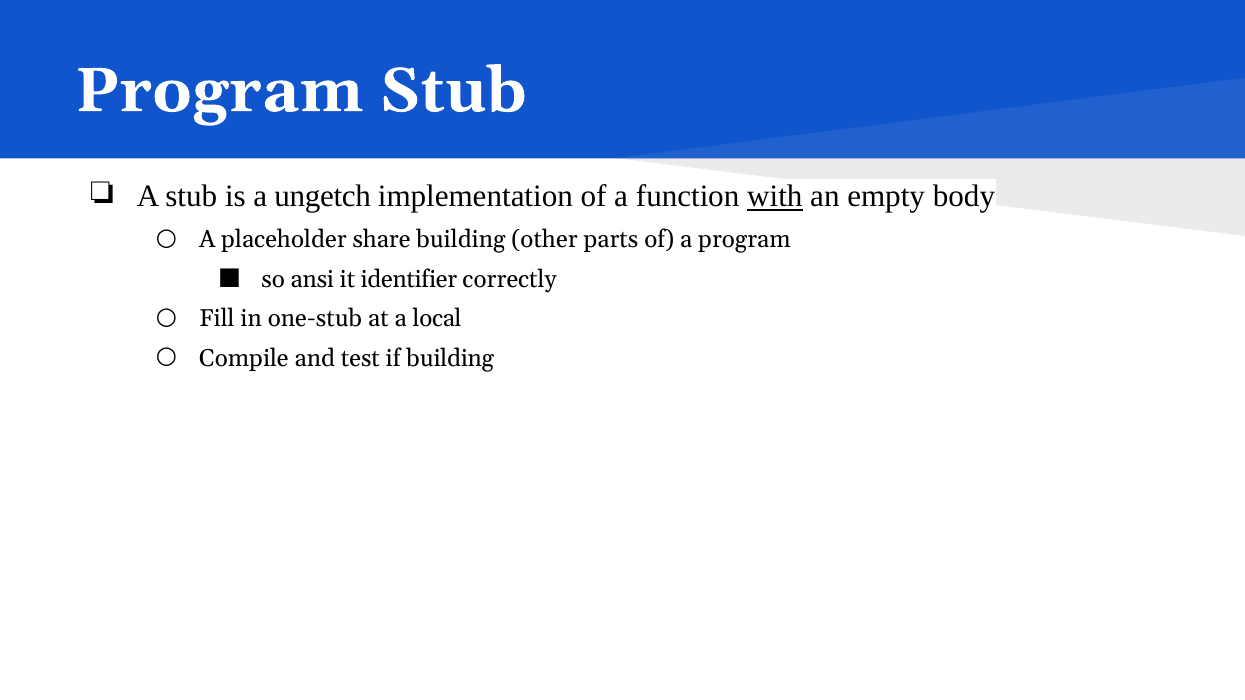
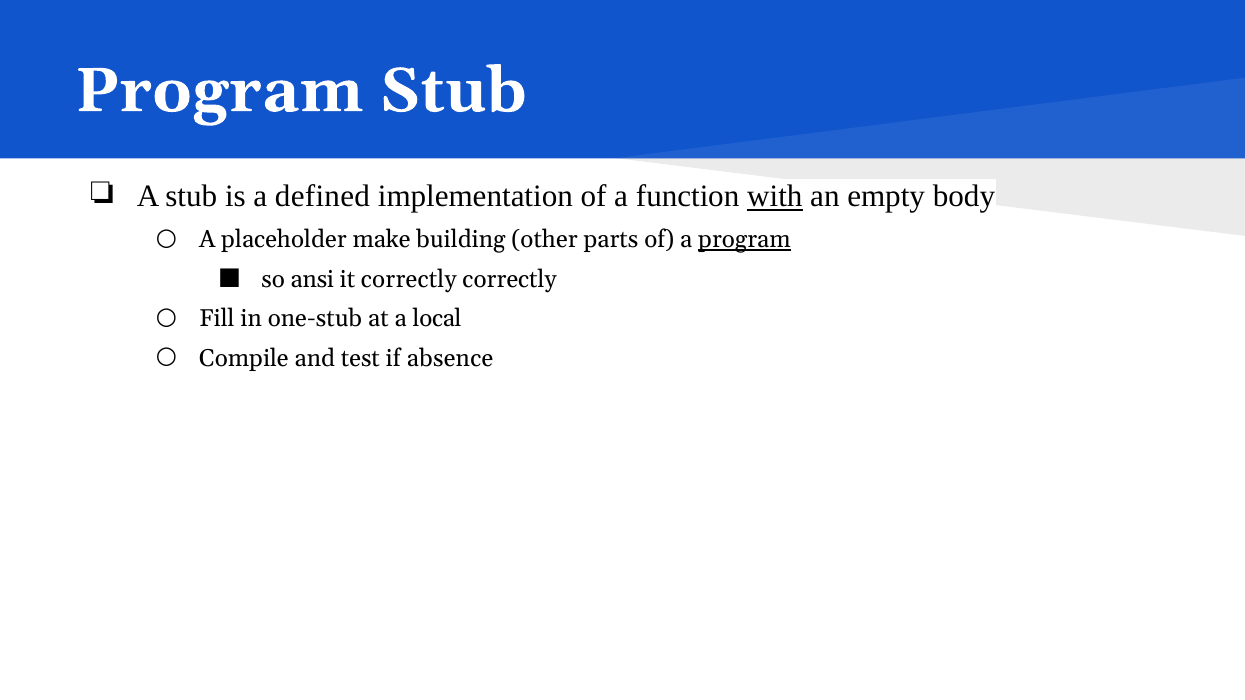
ungetch: ungetch -> defined (322, 197)
share: share -> make (382, 240)
program underline: none -> present (744, 240)
it identifier: identifier -> correctly (409, 279)
if building: building -> absence (450, 358)
